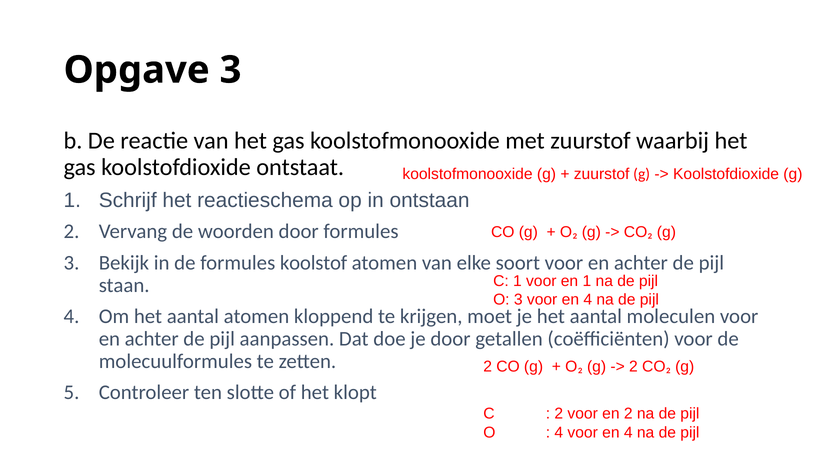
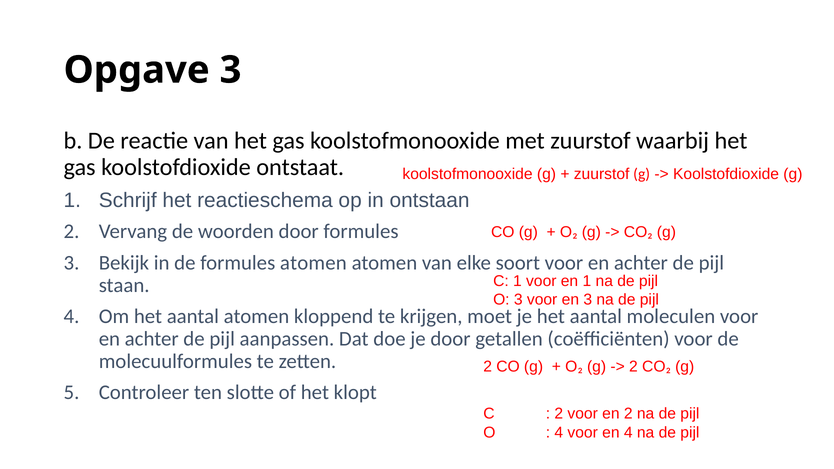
formules koolstof: koolstof -> atomen (313, 263)
3 voor en 4: 4 -> 3 (588, 300)
